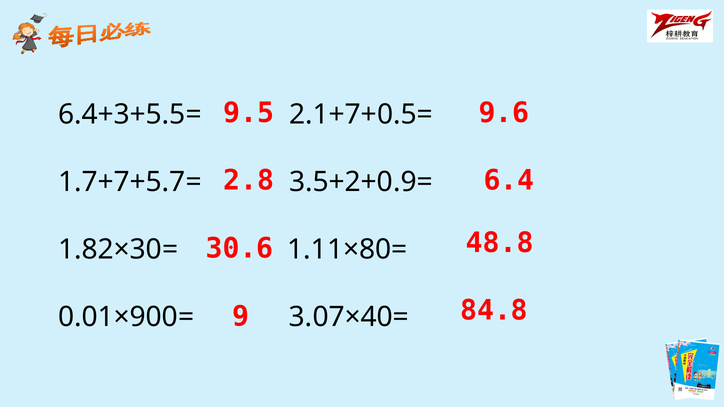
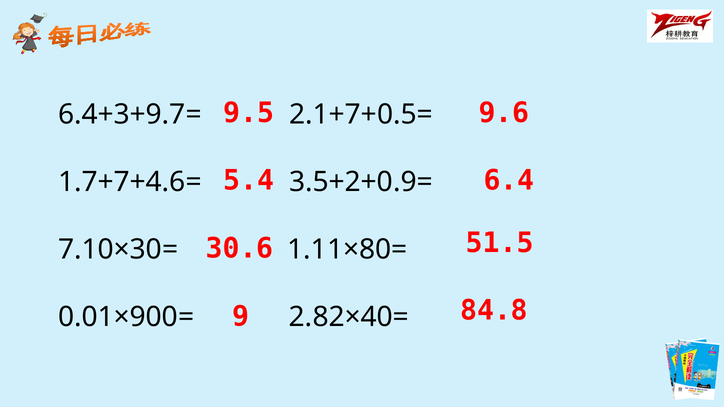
6.4+3+5.5=: 6.4+3+5.5= -> 6.4+3+9.7= (130, 114)
2.8: 2.8 -> 5.4 (249, 181)
1.7+7+5.7=: 1.7+7+5.7= -> 1.7+7+4.6= (130, 182)
48.8: 48.8 -> 51.5 (500, 243)
1.82×30=: 1.82×30= -> 7.10×30= (118, 250)
3.07×40=: 3.07×40= -> 2.82×40= (349, 317)
